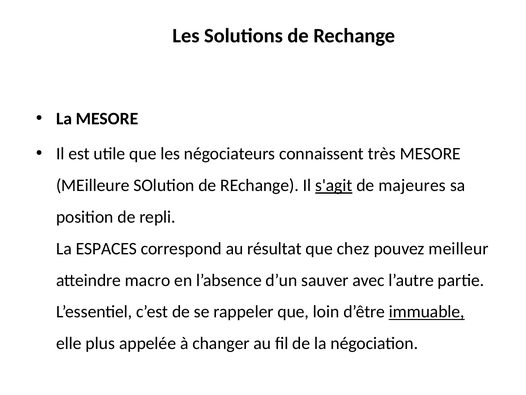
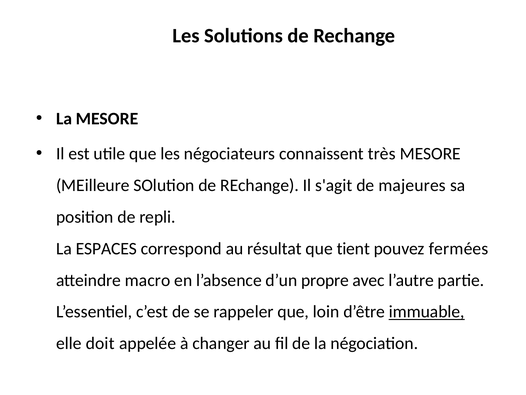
s'agit underline: present -> none (334, 185)
chez: chez -> tient (353, 248)
meilleur: meilleur -> fermées (459, 248)
sauver: sauver -> propre (325, 280)
plus: plus -> doit (100, 343)
